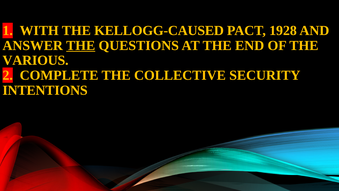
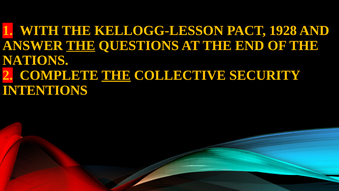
KELLOGG-CAUSED: KELLOGG-CAUSED -> KELLOGG-LESSON (159, 31)
VARIOUS: VARIOUS -> NATIONS (35, 60)
THE underline: none -> present (116, 75)
